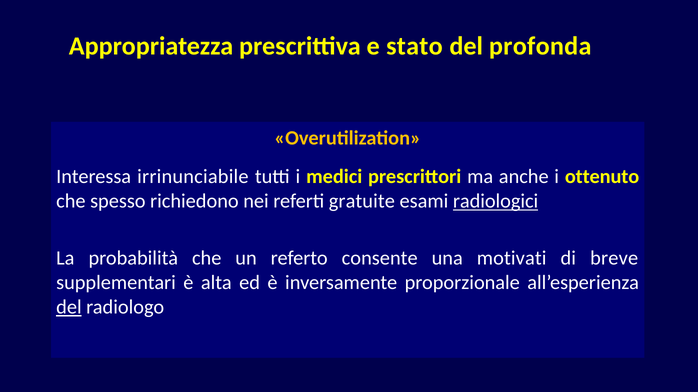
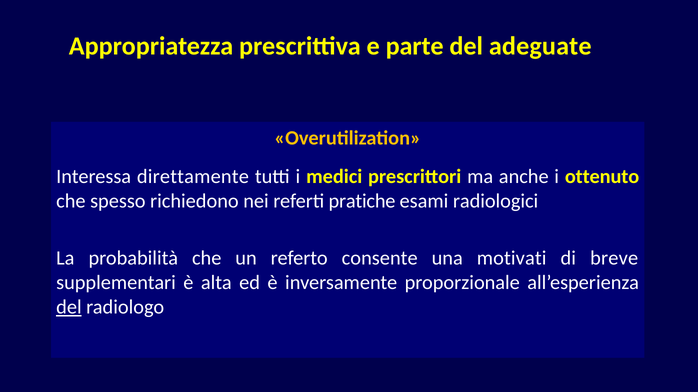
stato: stato -> parte (415, 46)
profonda: profonda -> adeguate (540, 46)
irrinunciabile: irrinunciabile -> direttamente (193, 177)
gratuite: gratuite -> pratiche (362, 201)
radiologici underline: present -> none (496, 201)
